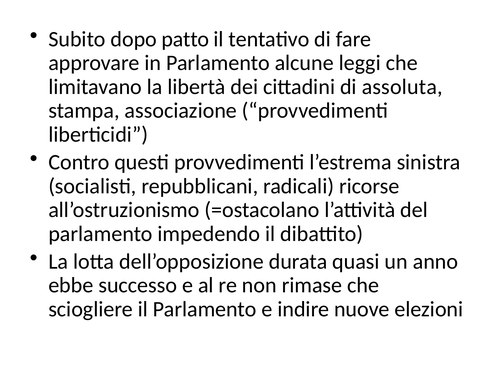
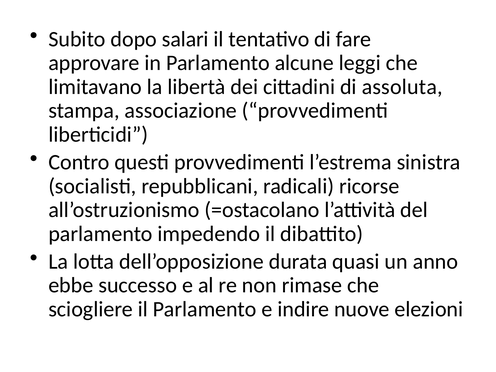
patto: patto -> salari (185, 39)
